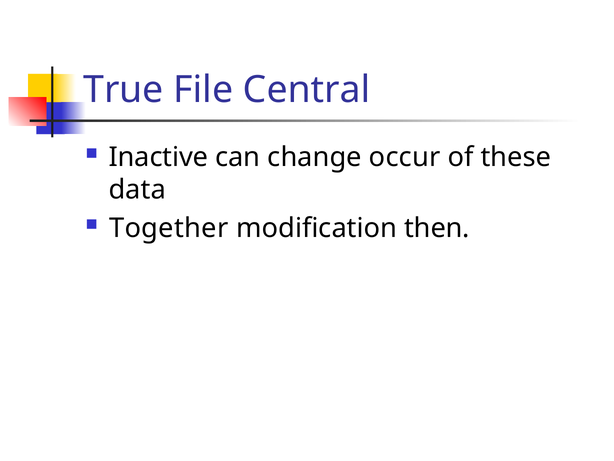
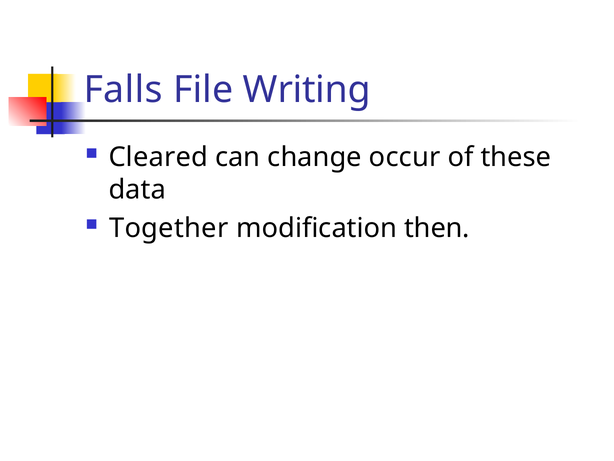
True: True -> Falls (123, 90)
Central: Central -> Writing (307, 90)
Inactive: Inactive -> Cleared (158, 157)
